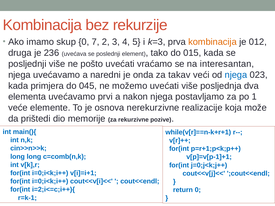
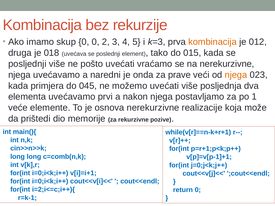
0 7: 7 -> 0 (96, 42)
236: 236 -> 018 (52, 53)
na interesantan: interesantan -> nerekurzivne (227, 64)
takav: takav -> prave (179, 75)
njega colour: blue -> orange (236, 75)
